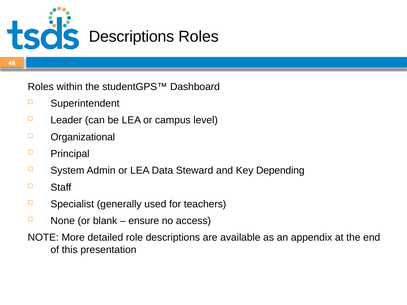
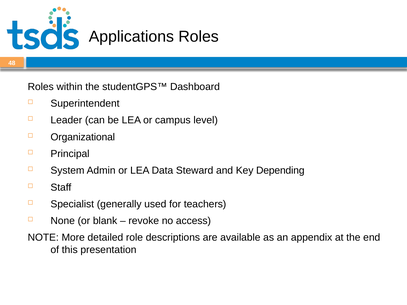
Descriptions: Descriptions -> Applications (131, 37)
ensure: ensure -> revoke (144, 221)
